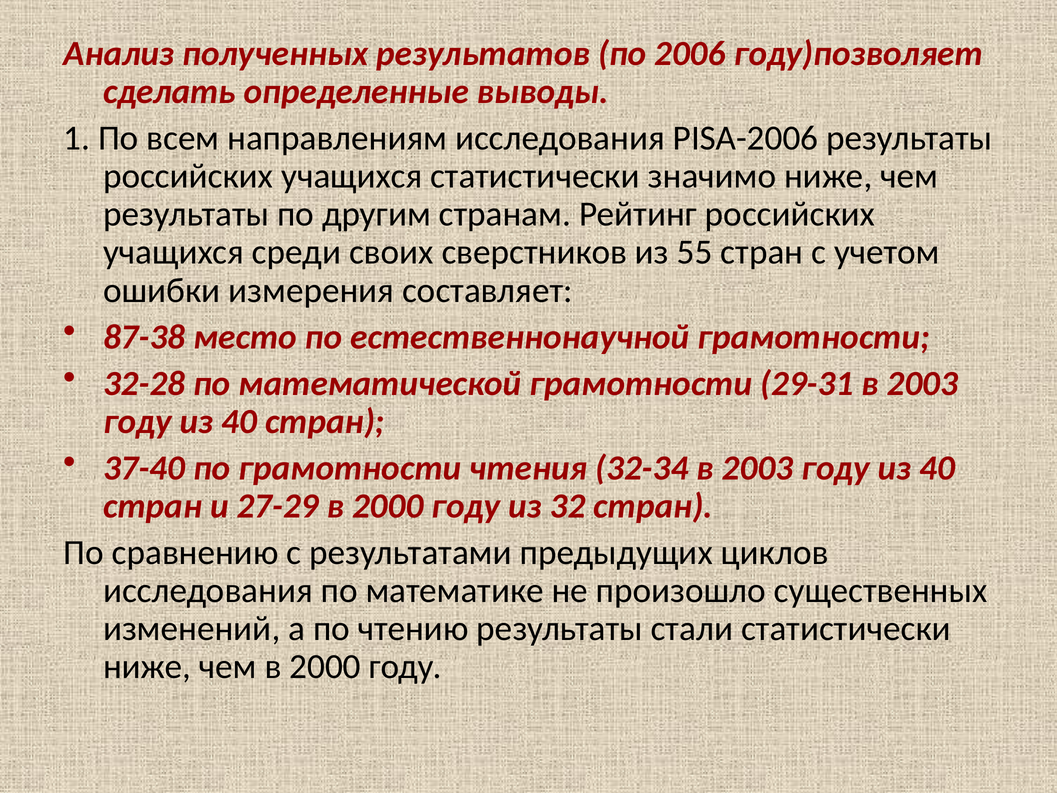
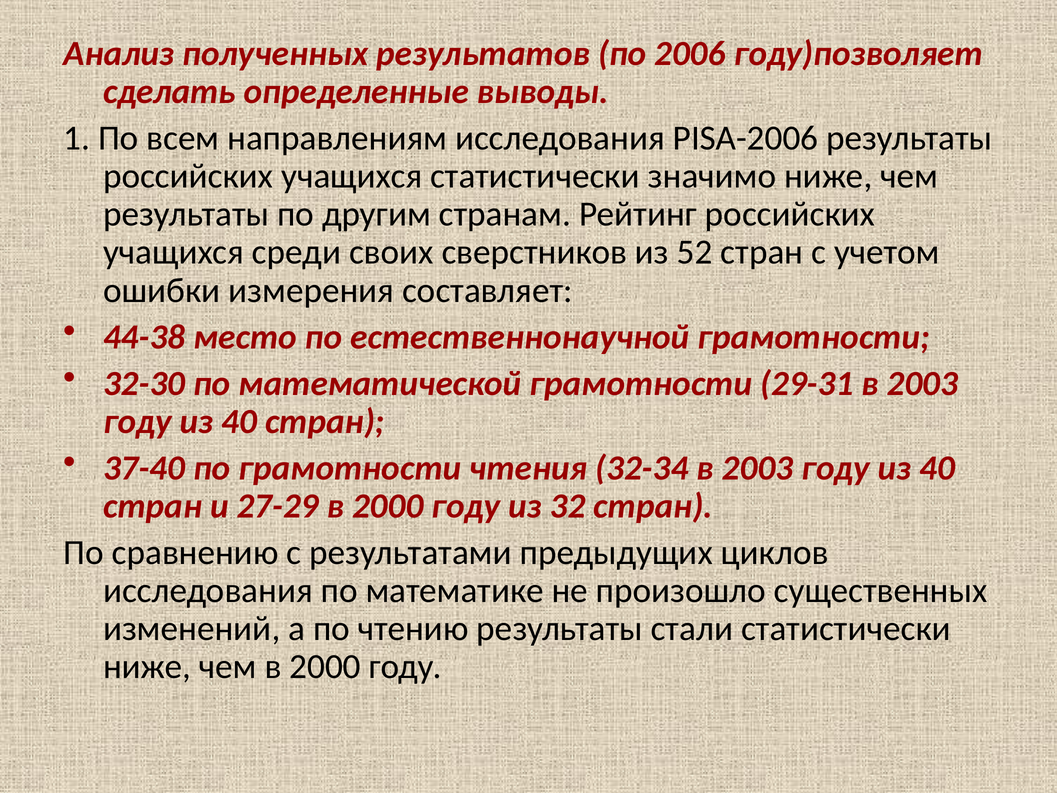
55: 55 -> 52 (695, 252)
87-38: 87-38 -> 44-38 (144, 337)
32-28: 32-28 -> 32-30 (144, 383)
